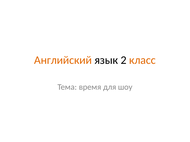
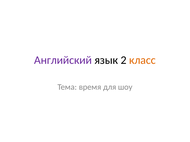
Английский colour: orange -> purple (63, 60)
